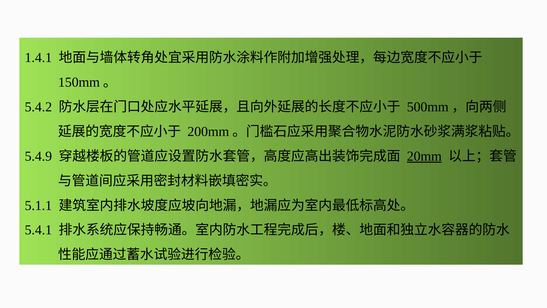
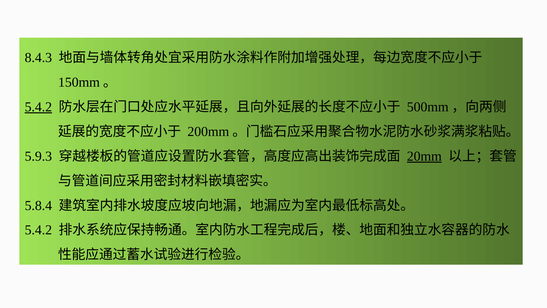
1.4.1: 1.4.1 -> 8.4.3 (38, 58)
5.4.2 underline: none -> present (38, 107)
5.4.9: 5.4.9 -> 5.9.3 (38, 156)
5.1.1: 5.1.1 -> 5.8.4 (38, 205)
5.4.1: 5.4.1 -> 5.4.2 (38, 230)
